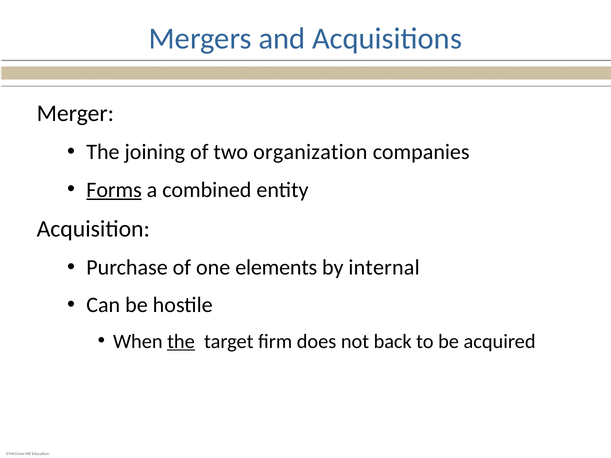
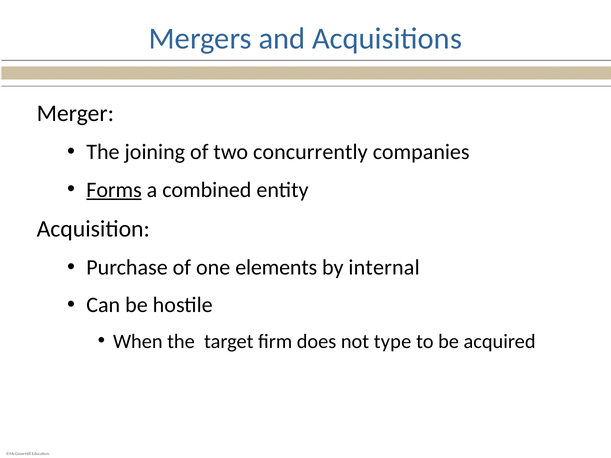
organization: organization -> concurrently (310, 152)
the underline: present -> none (181, 341)
back: back -> type (393, 341)
